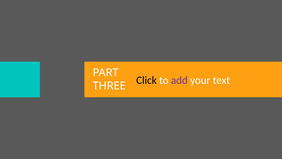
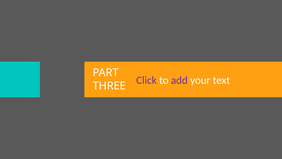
Click colour: black -> purple (146, 80)
